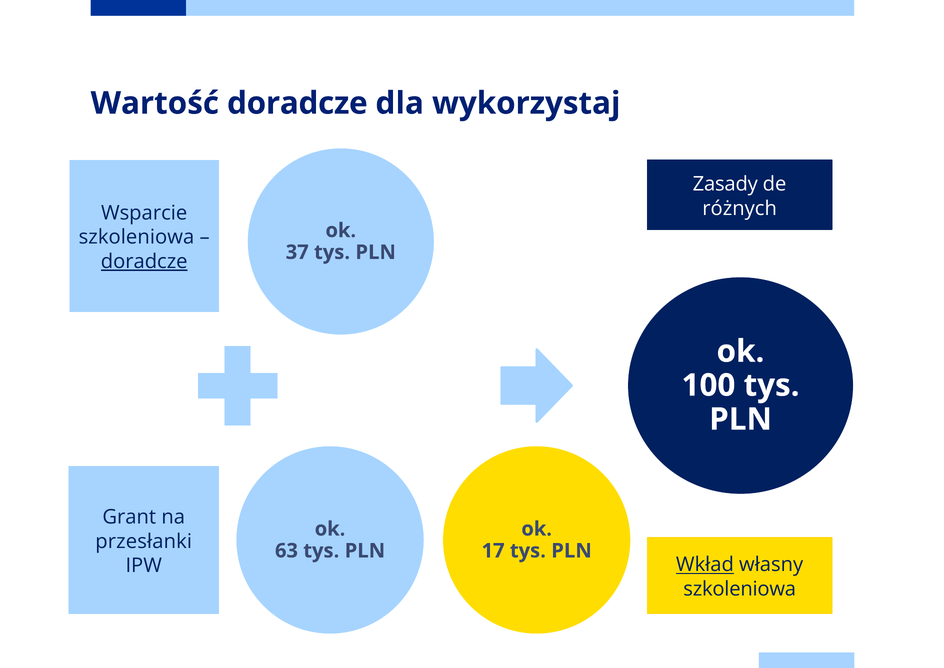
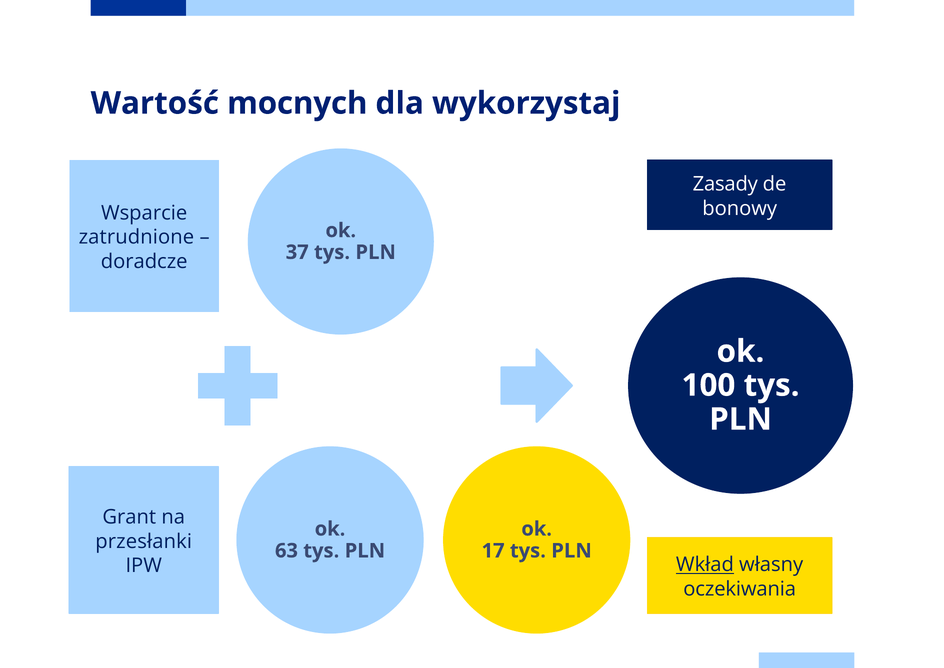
Wartość doradcze: doradcze -> mocnych (297, 103)
różnych: różnych -> bonowy (740, 208)
szkoleniowa: szkoleniowa -> zatrudnione (136, 237)
doradcze underline: present -> none (144, 261)
szkoleniowa: szkoleniowa -> oczekiwania (740, 589)
